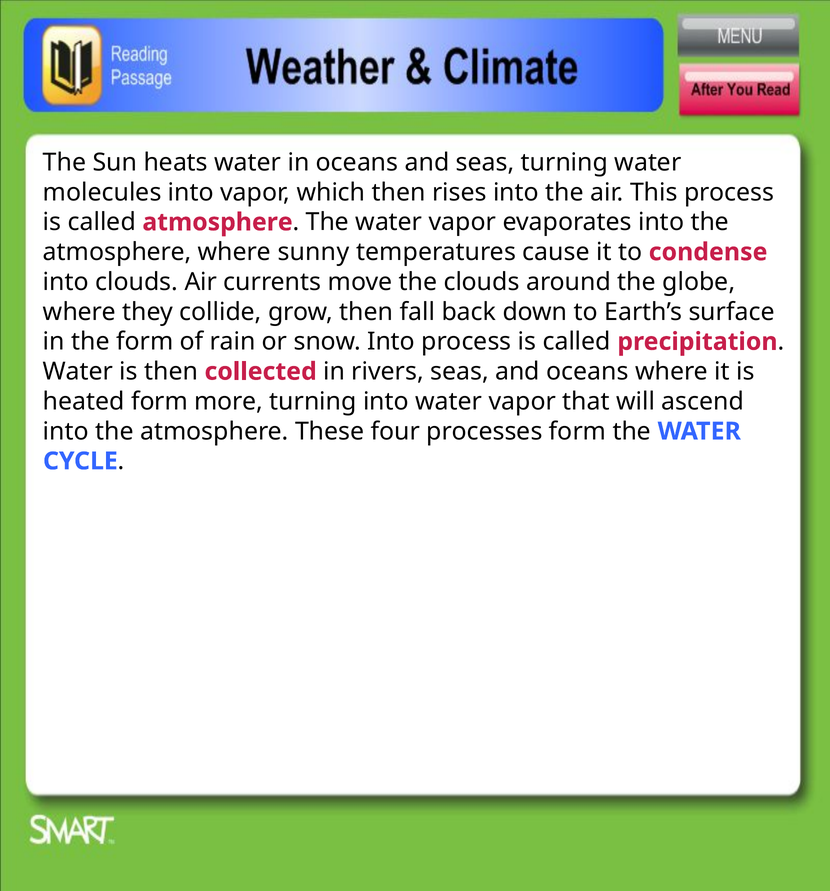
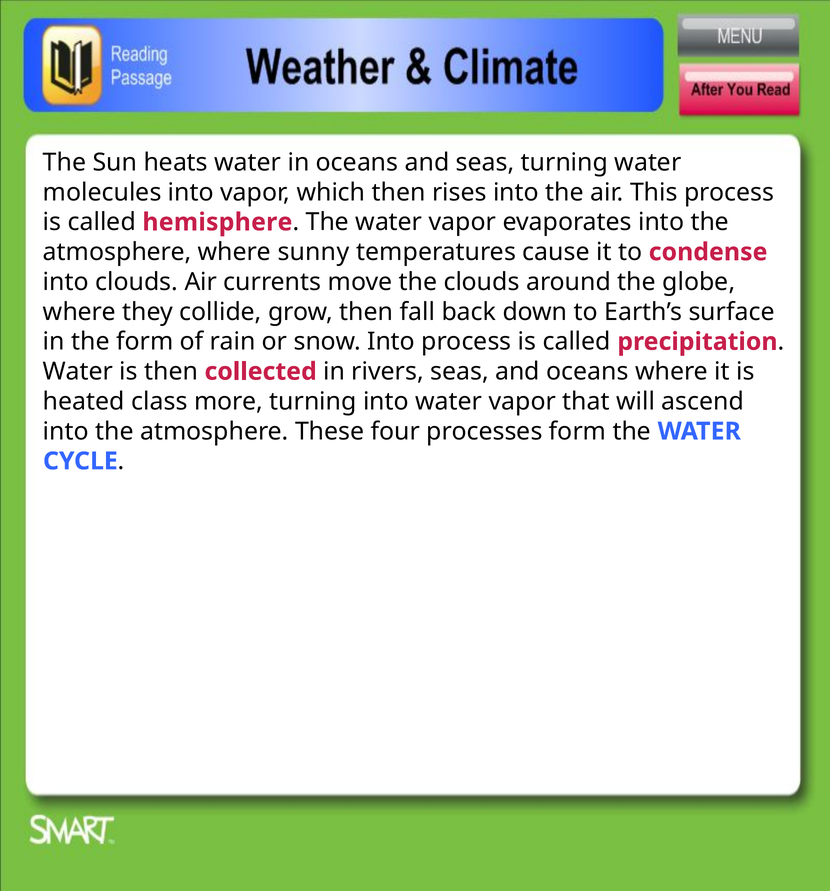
called atmosphere: atmosphere -> hemisphere (217, 222)
heated form: form -> class (159, 402)
